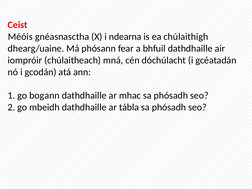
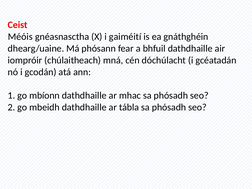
ndearna: ndearna -> gaiméití (125, 37)
chúlaithigh: chúlaithigh -> gnáthghéin (186, 37)
bogann: bogann -> mbíonn (44, 96)
